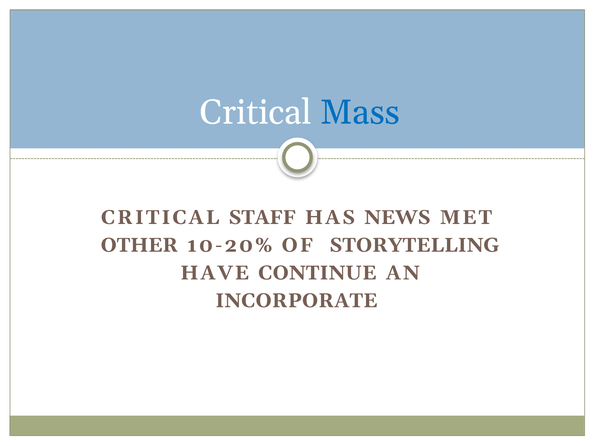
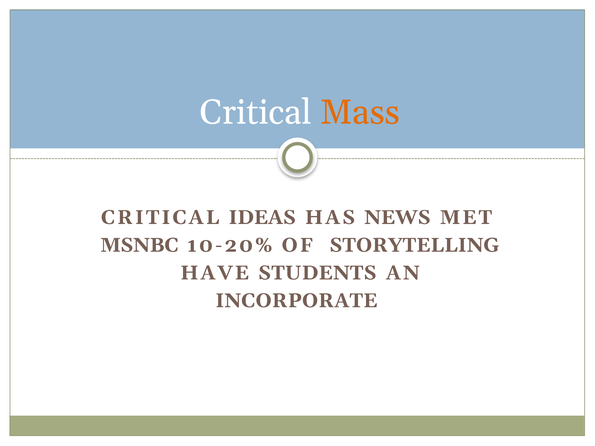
Mass colour: blue -> orange (360, 113)
STAFF: STAFF -> IDEAS (262, 218)
OTHER: OTHER -> MSNBC (139, 245)
CONTINUE: CONTINUE -> STUDENTS (317, 273)
